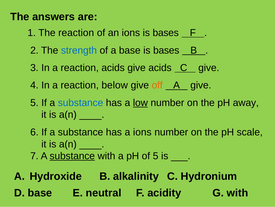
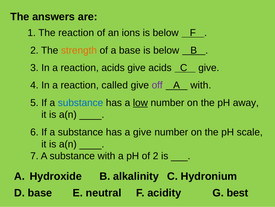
bases: bases -> below (166, 33)
strength colour: blue -> orange (79, 50)
base is bases: bases -> below (166, 50)
below: below -> called (115, 85)
off colour: orange -> purple (157, 85)
A give: give -> with (201, 85)
a ions: ions -> give (142, 132)
substance underline: present -> none (72, 156)
of 5: 5 -> 2 (156, 156)
G with: with -> best (238, 192)
